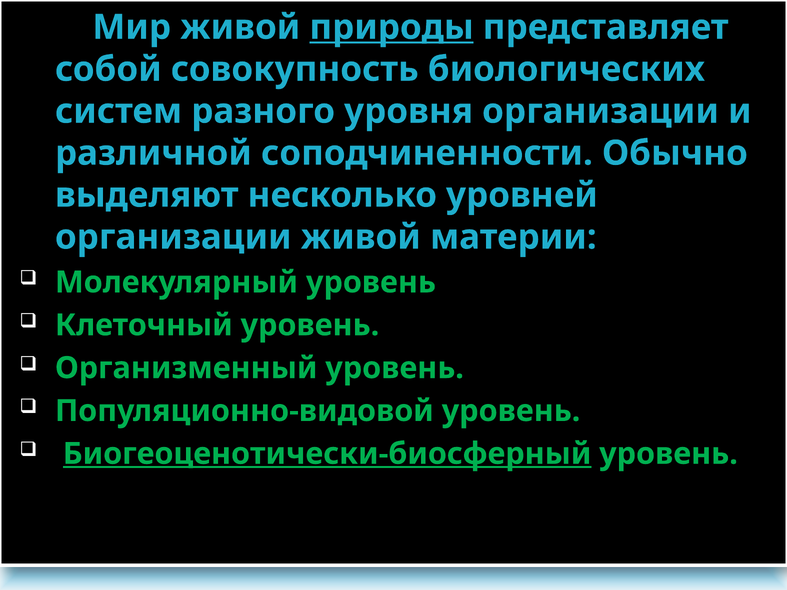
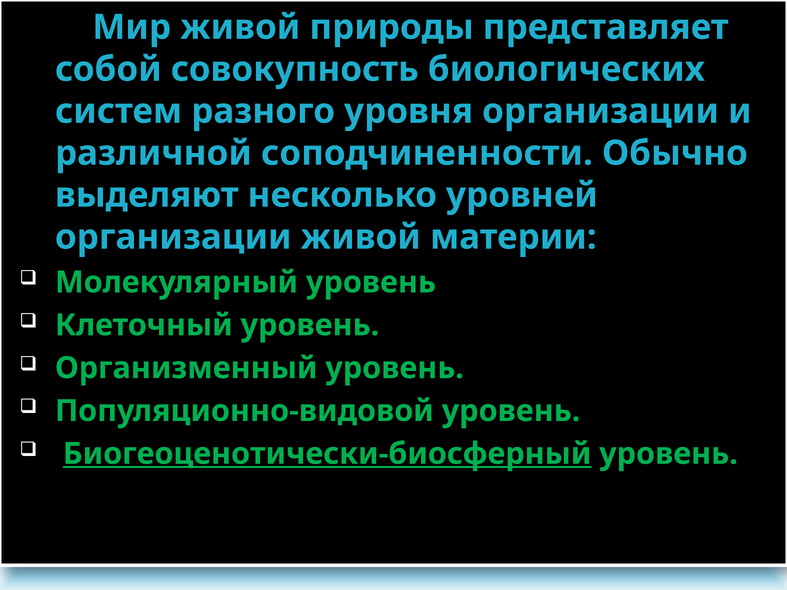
природы underline: present -> none (392, 27)
